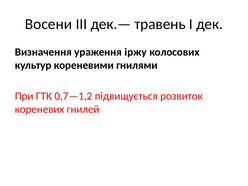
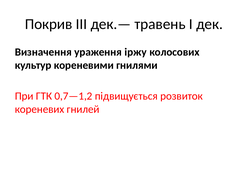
Восени: Восени -> Покрив (49, 24)
